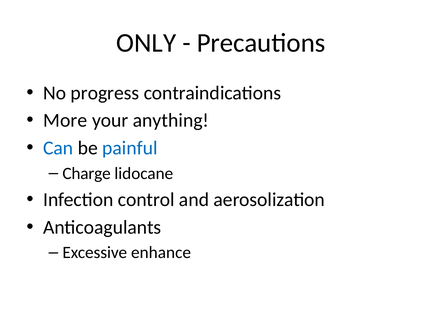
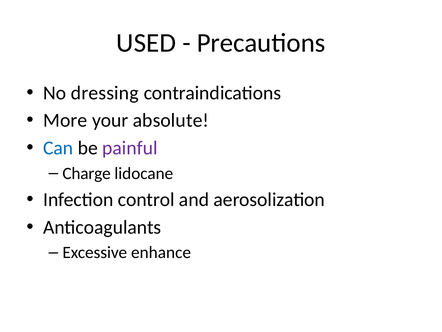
ONLY: ONLY -> USED (146, 43)
progress: progress -> dressing (105, 93)
anything: anything -> absolute (171, 120)
painful colour: blue -> purple (130, 148)
